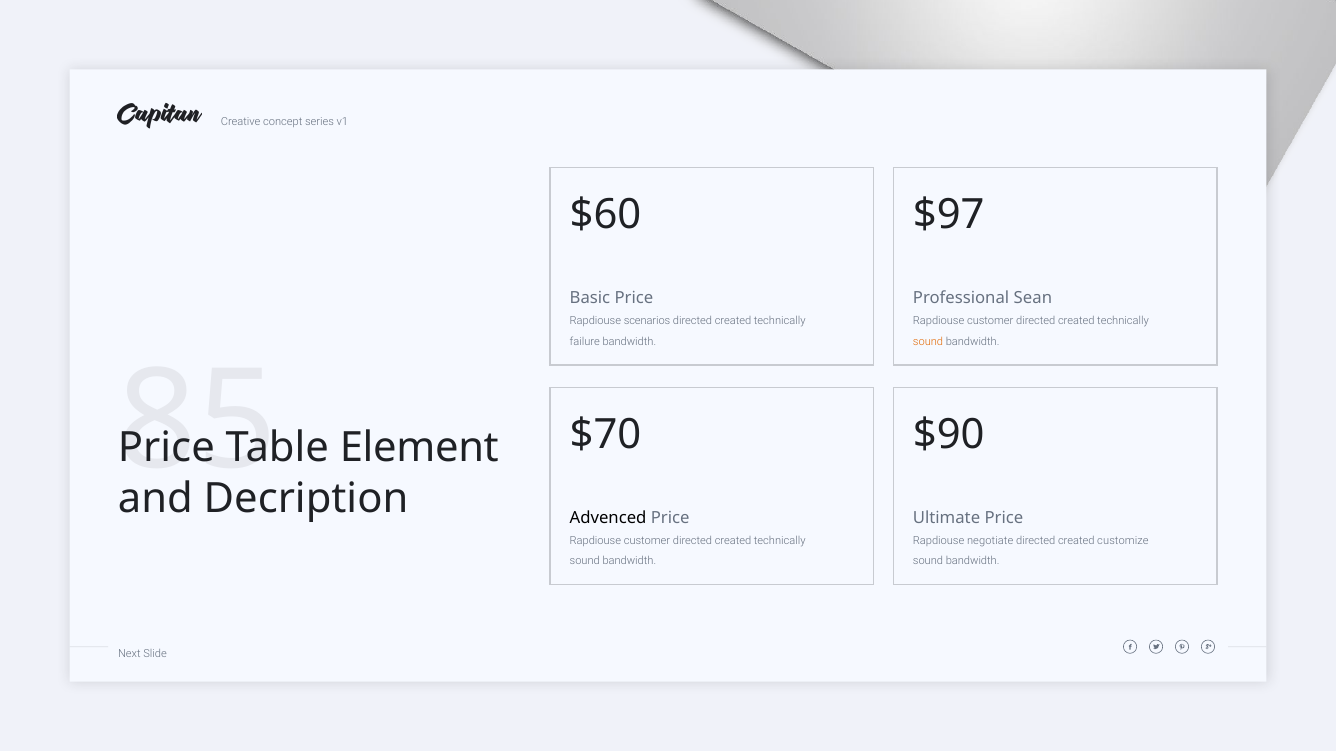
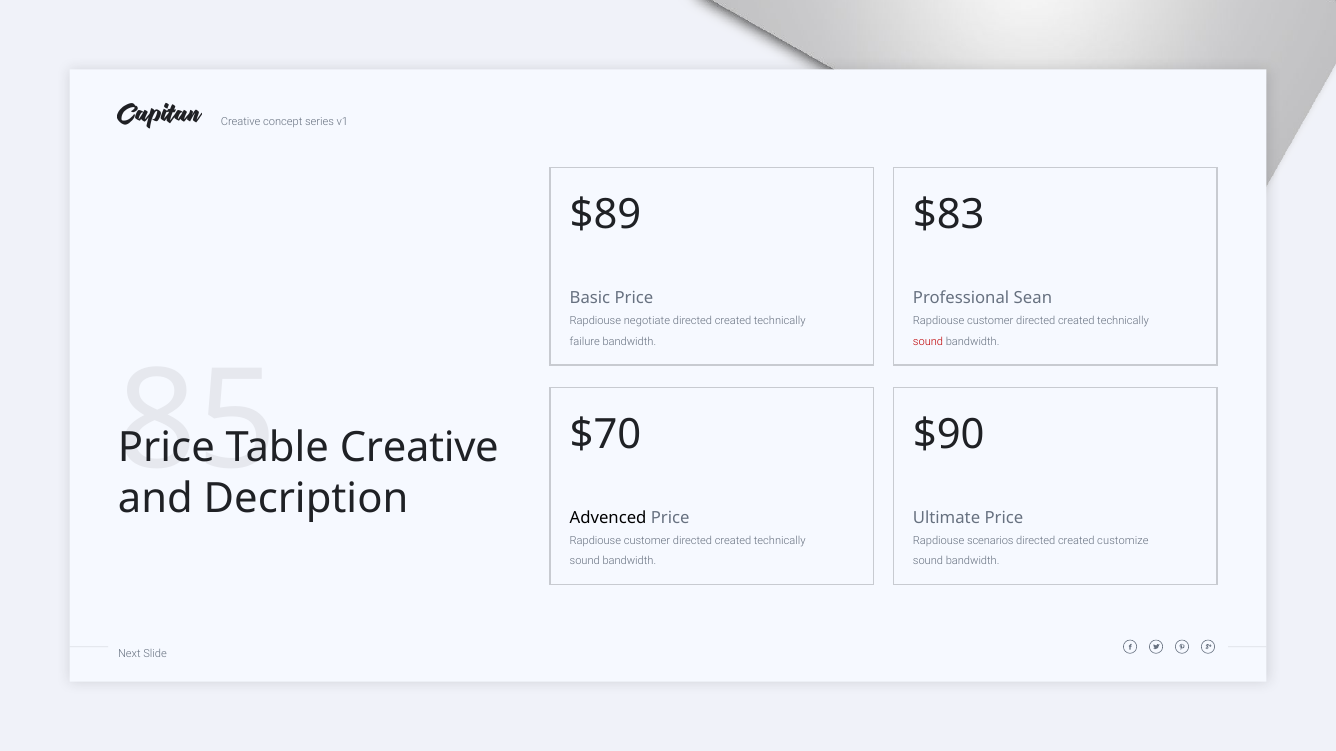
$60: $60 -> $89 (606, 215)
$97: $97 -> $83 (949, 215)
scenarios: scenarios -> negotiate (647, 322)
sound colour: orange -> red (928, 342)
Element: Element -> Creative (419, 448)
negotiate: negotiate -> scenarios (990, 541)
